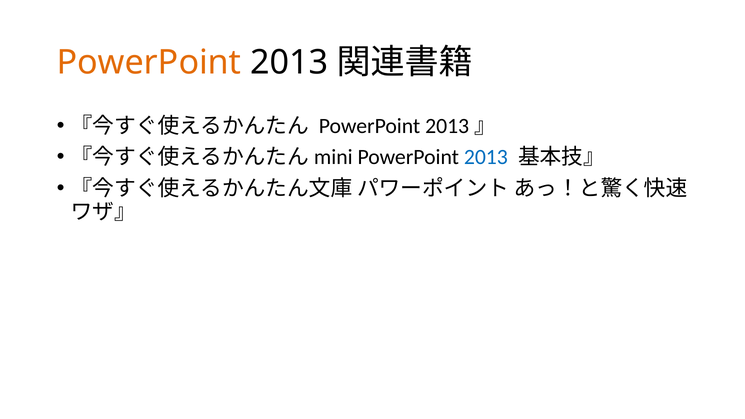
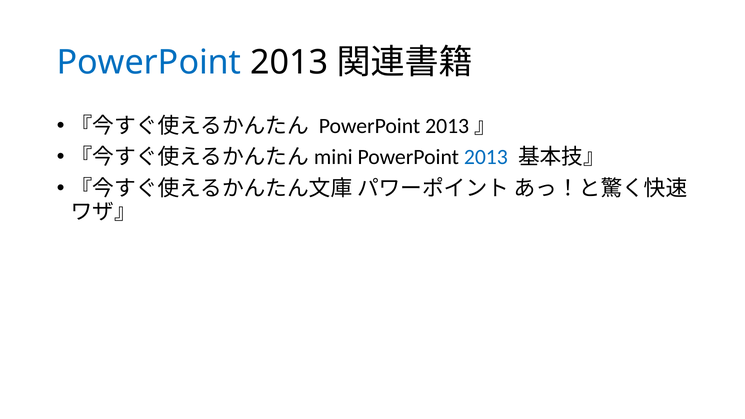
PowerPoint colour: orange -> blue (149, 63)
